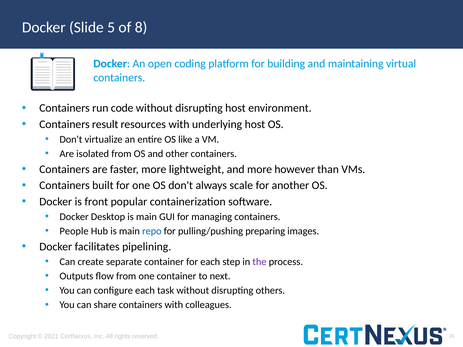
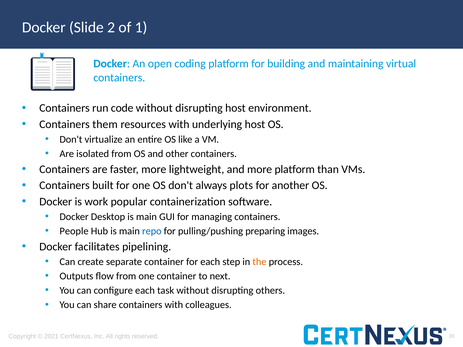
5: 5 -> 2 (111, 28)
8: 8 -> 1 (141, 28)
result: result -> them (105, 124)
more however: however -> platform (295, 169)
scale: scale -> plots (241, 186)
front: front -> work (96, 202)
the colour: purple -> orange (259, 262)
